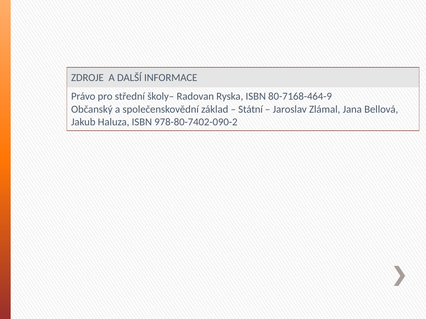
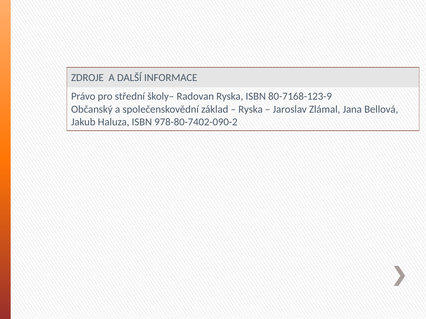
80-7168-464-9: 80-7168-464-9 -> 80-7168-123-9 (300, 96)
Státní: Státní -> Ryska (251, 109)
